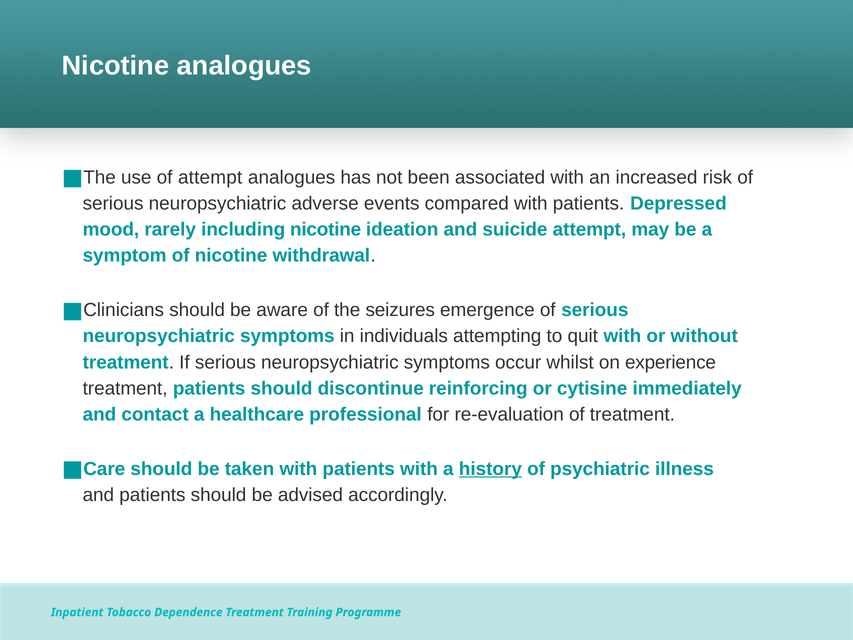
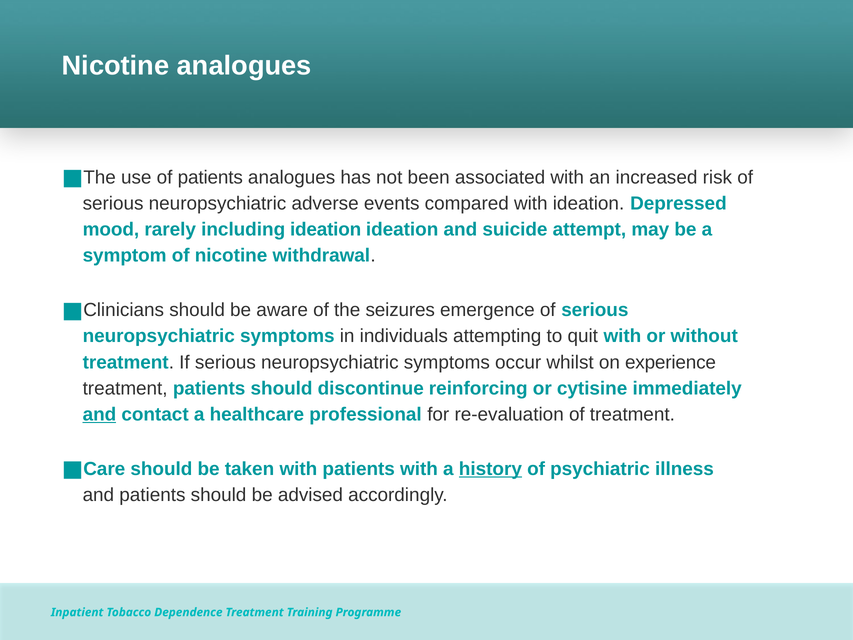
of attempt: attempt -> patients (210, 177)
compared with patients: patients -> ideation (589, 203)
including nicotine: nicotine -> ideation (326, 229)
and underline: none -> present (99, 414)
